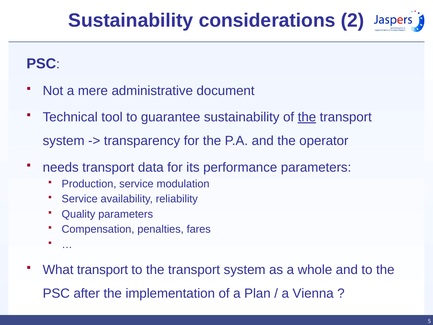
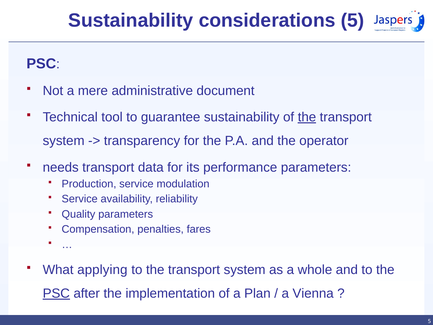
considerations 2: 2 -> 5 (353, 20)
What transport: transport -> applying (102, 269)
PSC underline: none -> present (56, 293)
